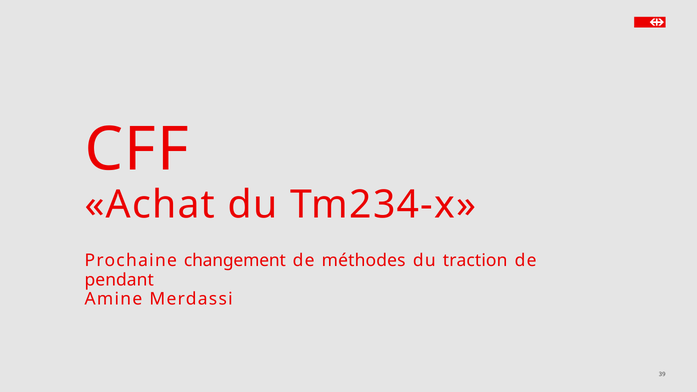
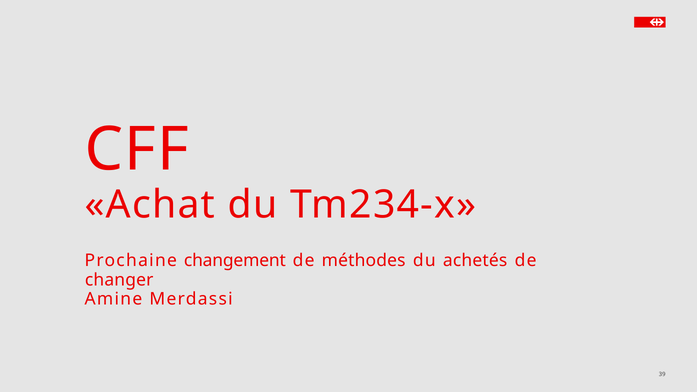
traction: traction -> achetés (475, 261)
pendant: pendant -> changer (119, 280)
